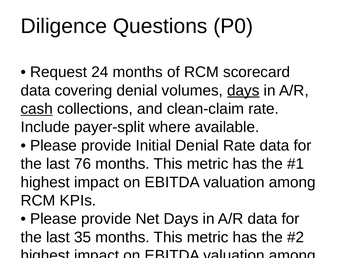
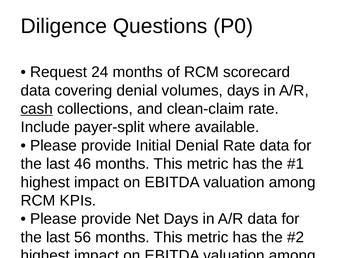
days underline: present -> none (243, 90)
76: 76 -> 46 (83, 164)
35: 35 -> 56 (83, 237)
